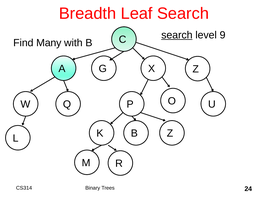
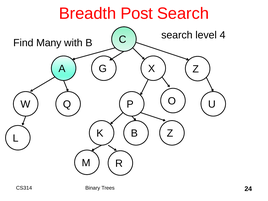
Leaf: Leaf -> Post (137, 13)
search underline: present -> none (177, 35)
9: 9 -> 4 (223, 35)
